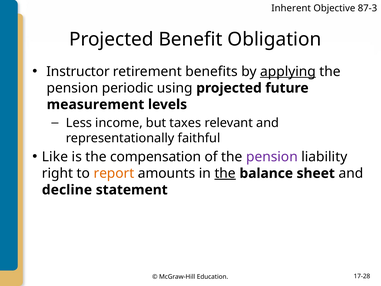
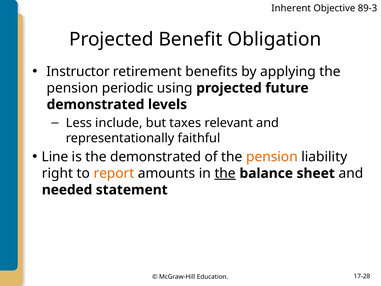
87-3: 87-3 -> 89-3 (367, 8)
applying underline: present -> none (288, 71)
measurement: measurement -> demonstrated (96, 104)
income: income -> include (119, 123)
Like: Like -> Line (55, 157)
the compensation: compensation -> demonstrated (156, 157)
pension colour: purple -> orange (272, 157)
decline: decline -> needed (67, 190)
